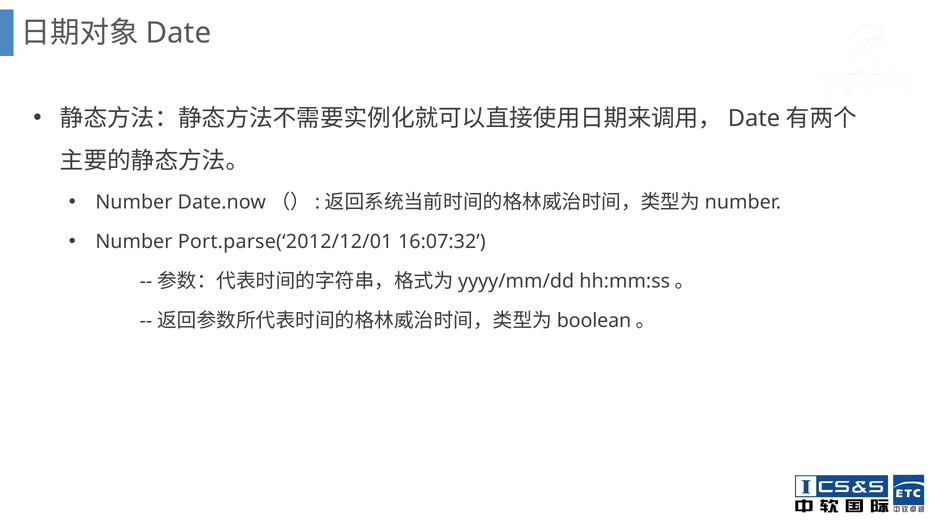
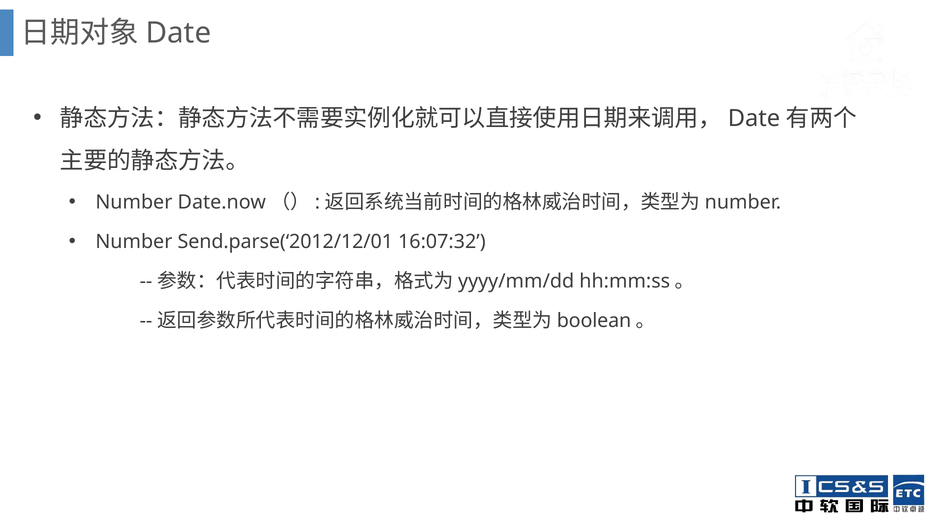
Port.parse(‘2012/12/01: Port.parse(‘2012/12/01 -> Send.parse(‘2012/12/01 (285, 242)
